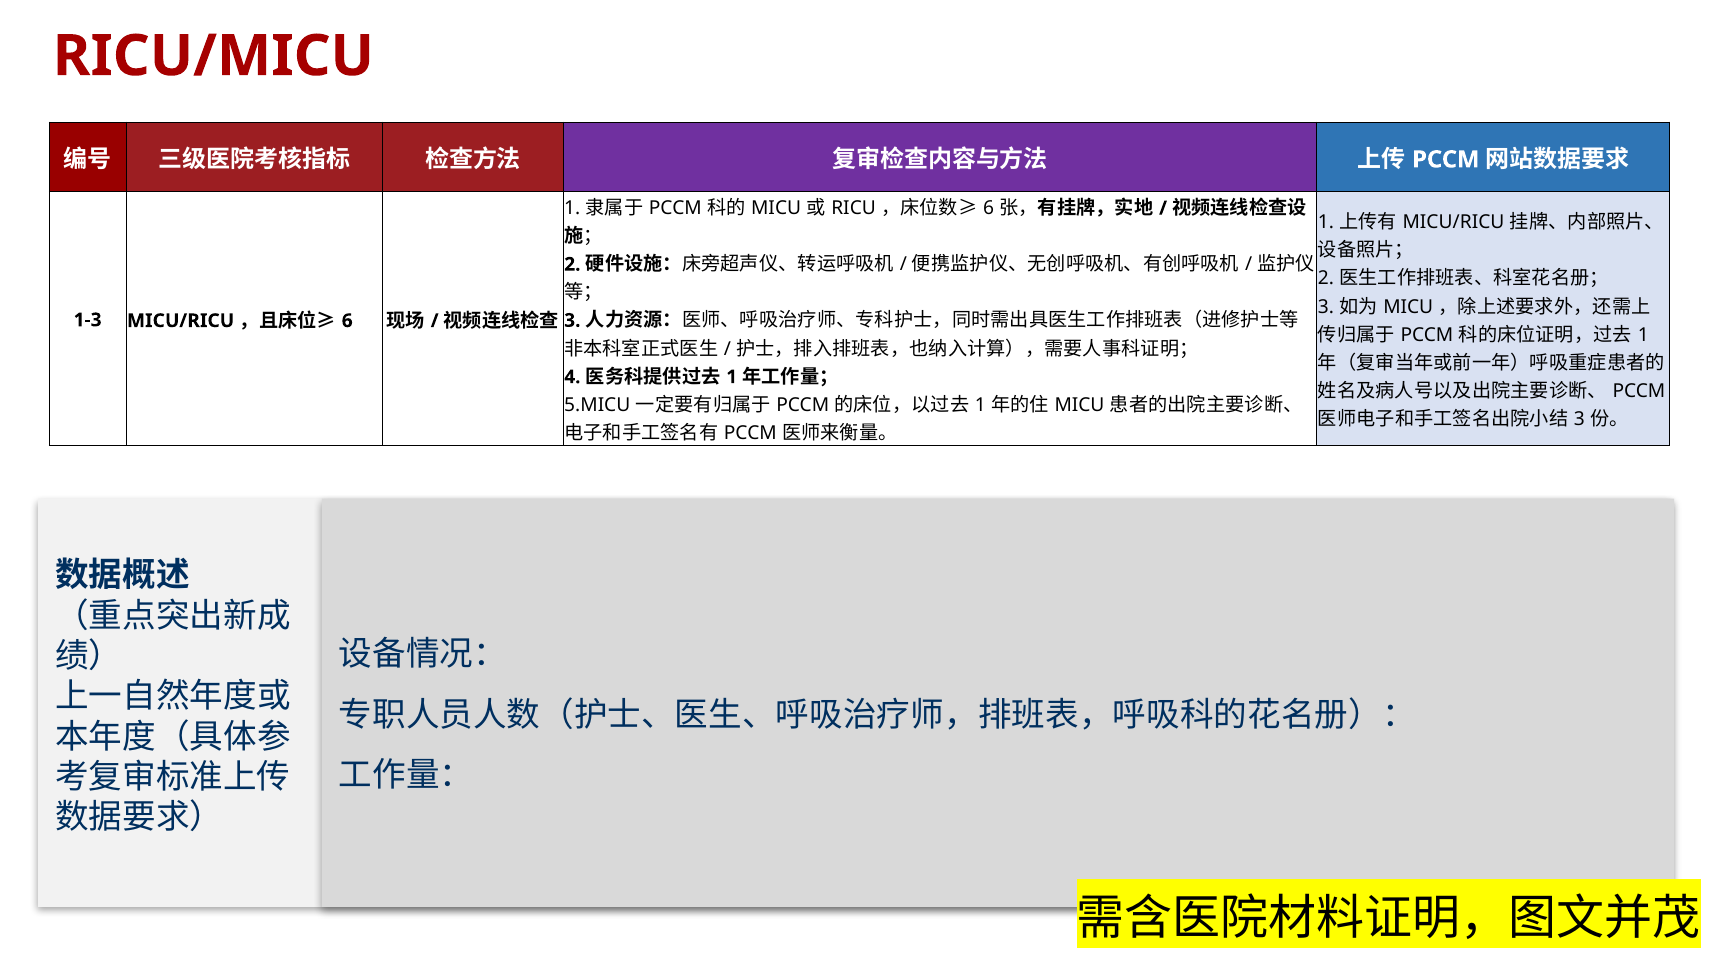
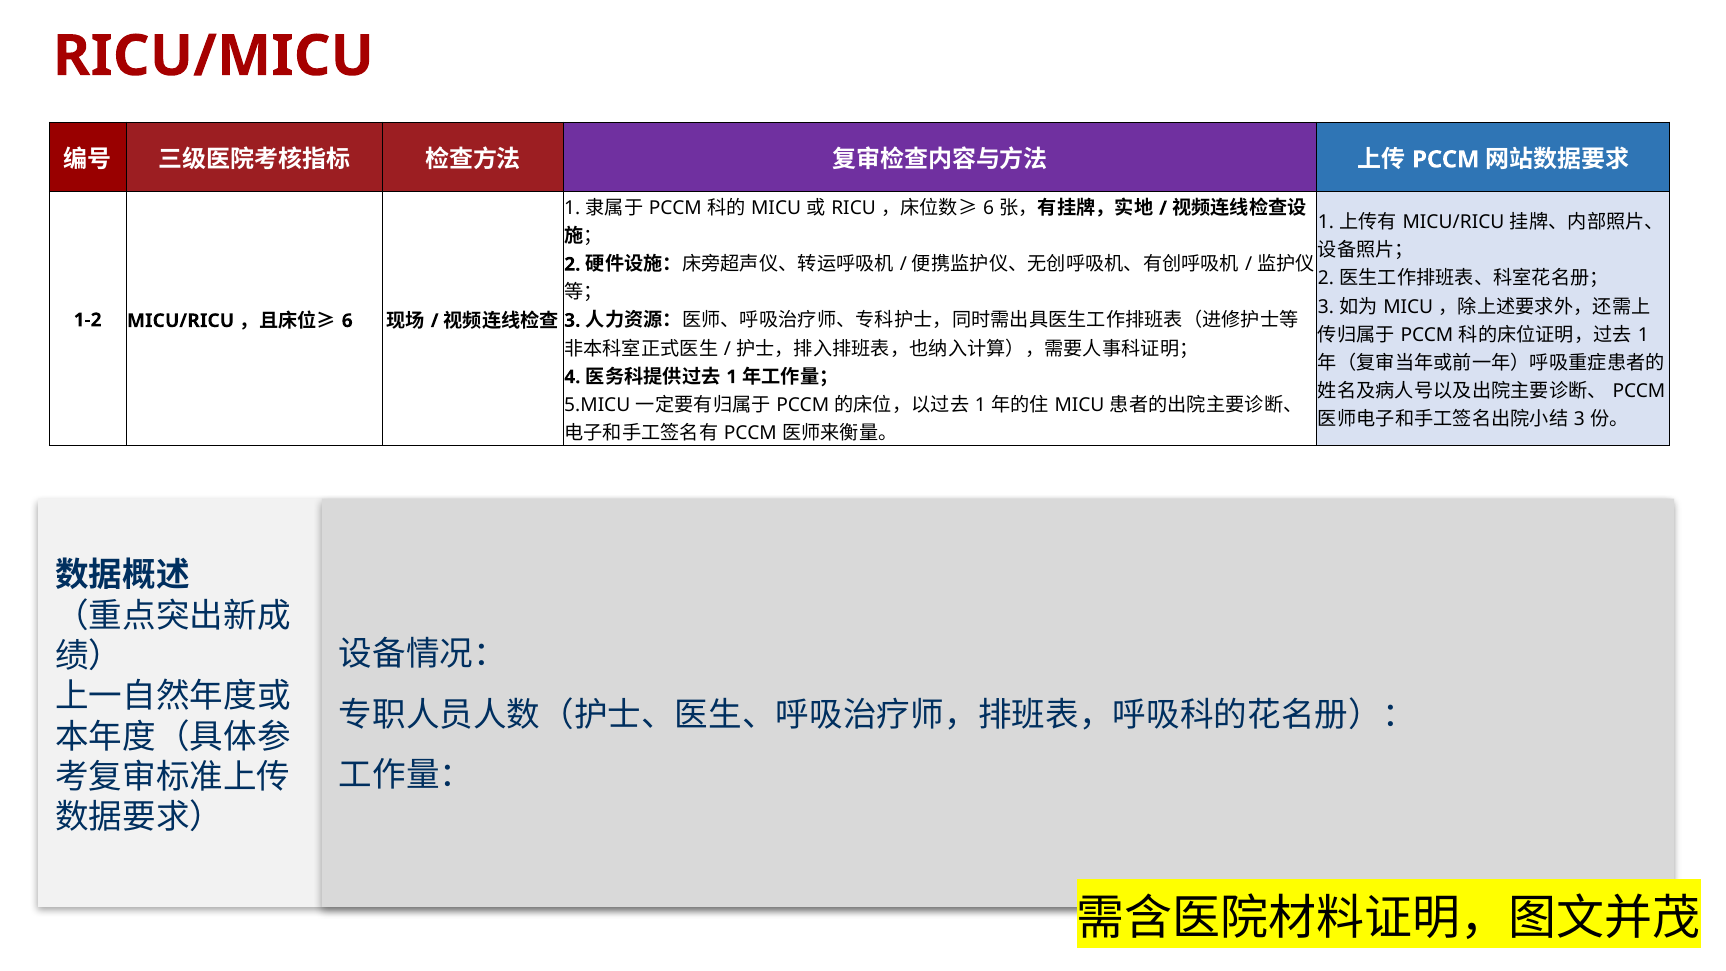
1-3: 1-3 -> 1-2 (88, 320)
